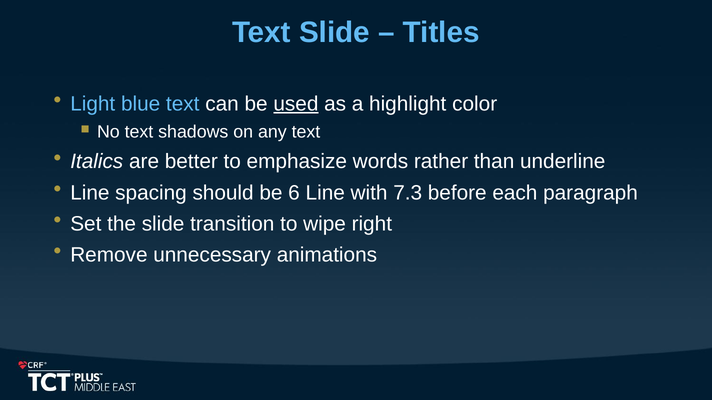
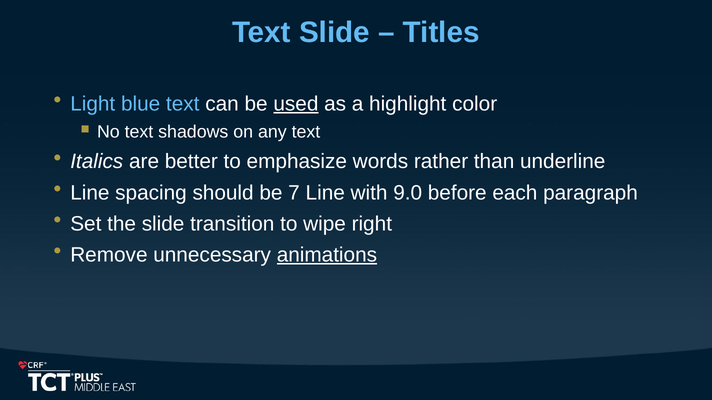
6: 6 -> 7 (294, 193)
7.3: 7.3 -> 9.0 (408, 193)
animations underline: none -> present (327, 255)
